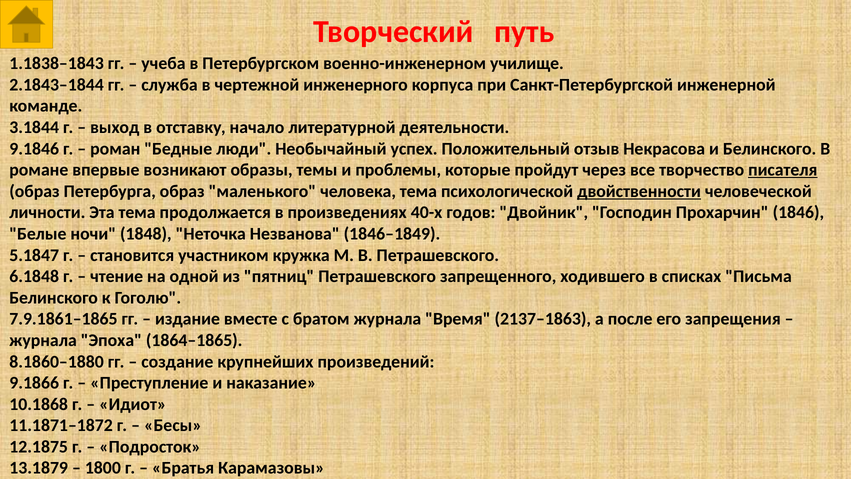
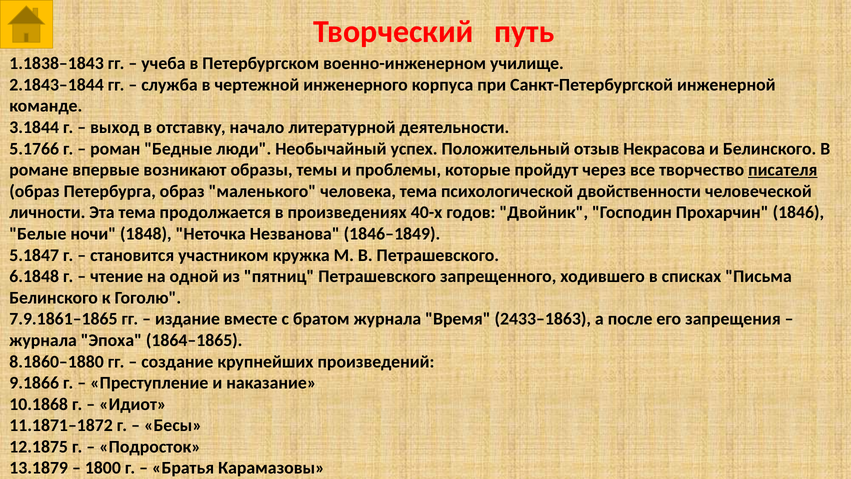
9.1846: 9.1846 -> 5.1766 (34, 149)
двойственности underline: present -> none (639, 191)
2137–1863: 2137–1863 -> 2433–1863 (543, 319)
